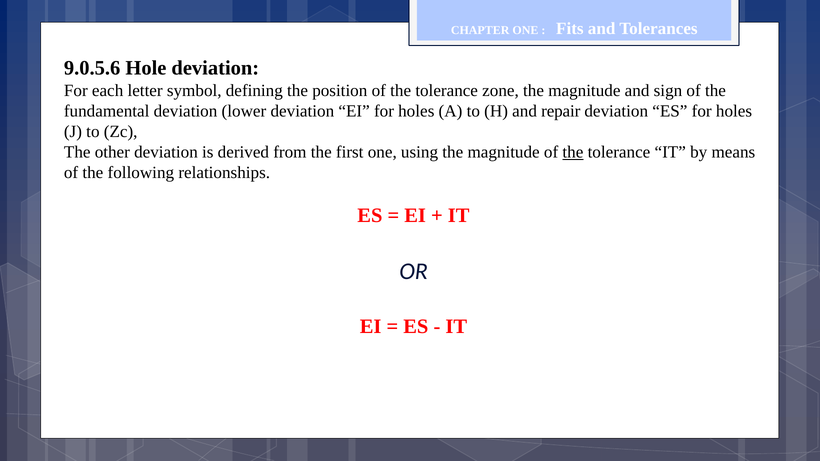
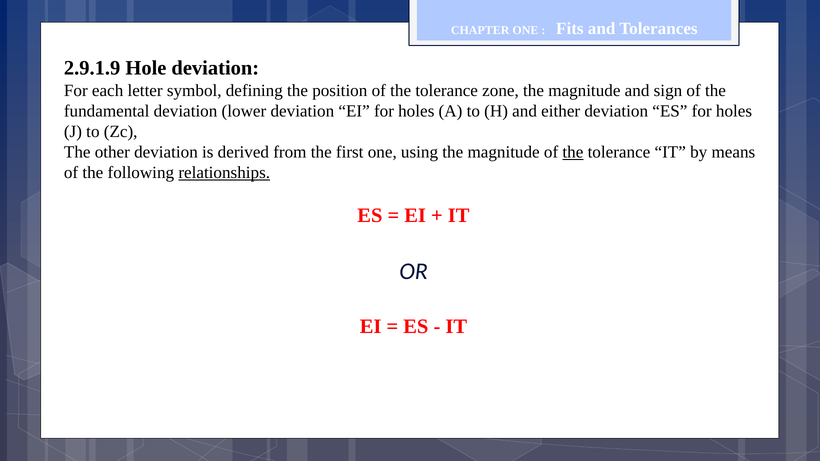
9.0.5.6: 9.0.5.6 -> 2.9.1.9 (92, 68)
repair: repair -> either (561, 111)
relationships underline: none -> present (224, 173)
